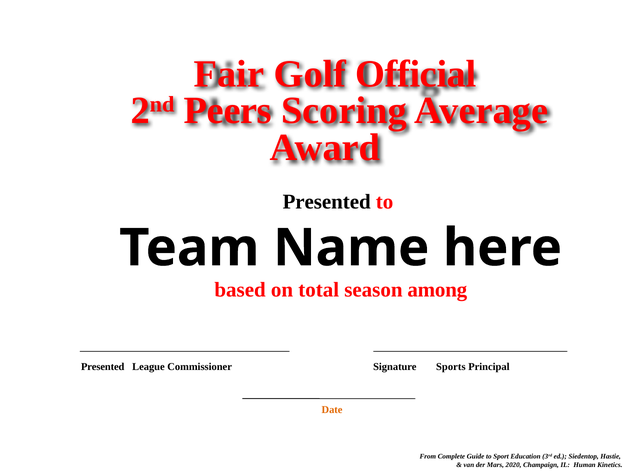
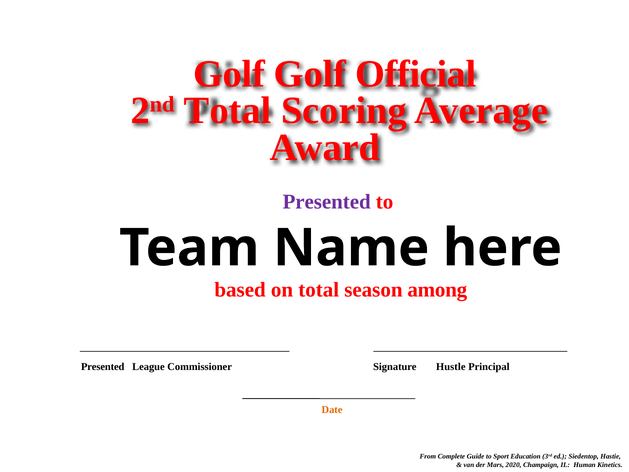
Fair: Fair -> Golf (229, 74)
2nd Peers: Peers -> Total (228, 111)
Presented colour: black -> purple (327, 202)
Sports: Sports -> Hustle (451, 366)
